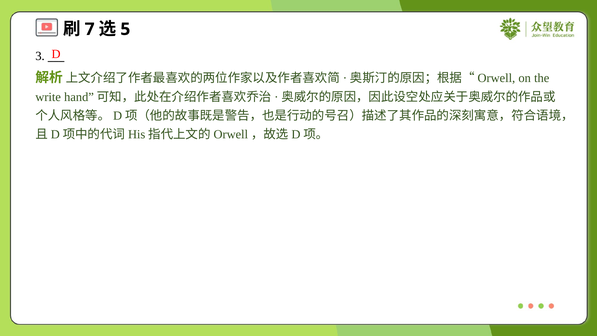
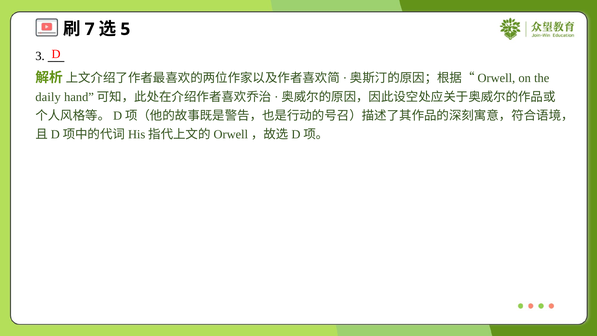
write: write -> daily (48, 97)
